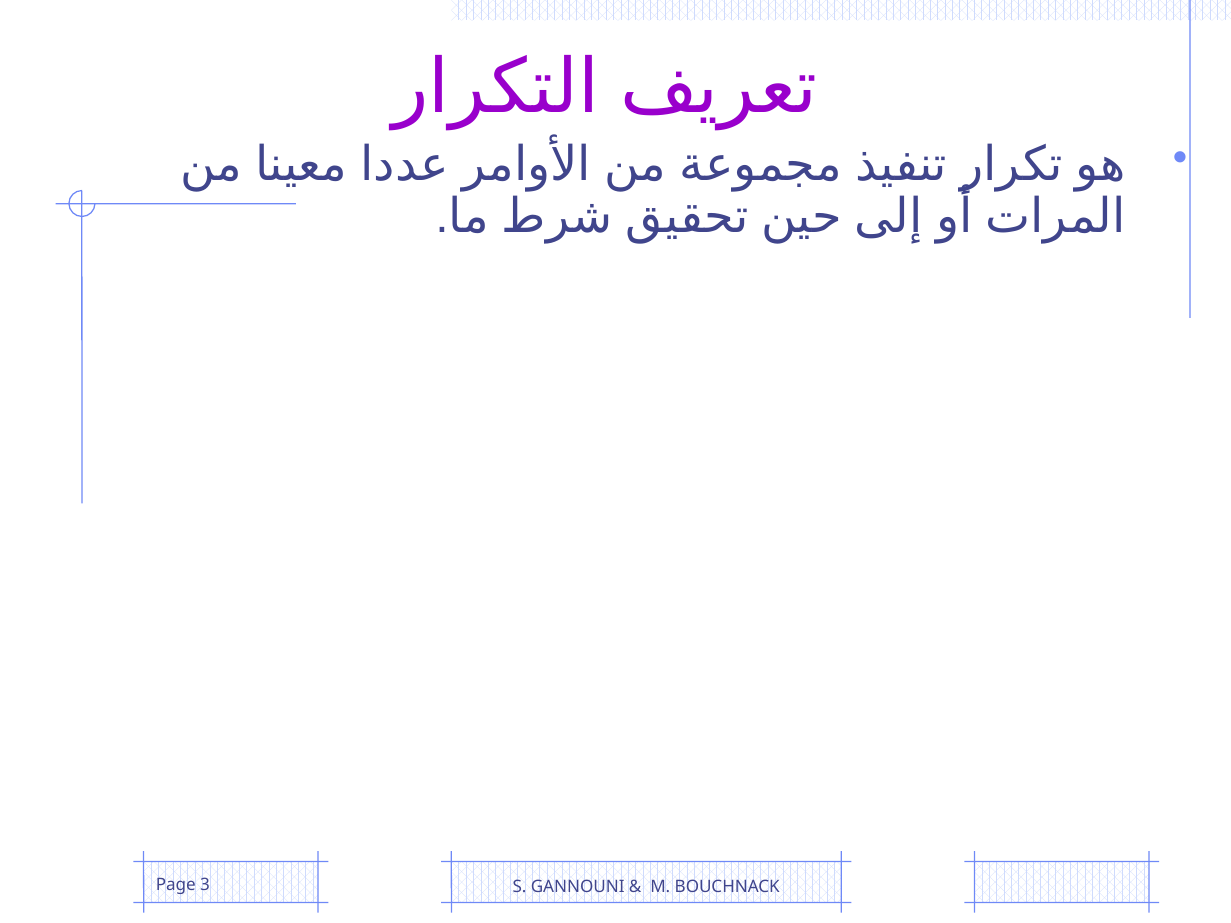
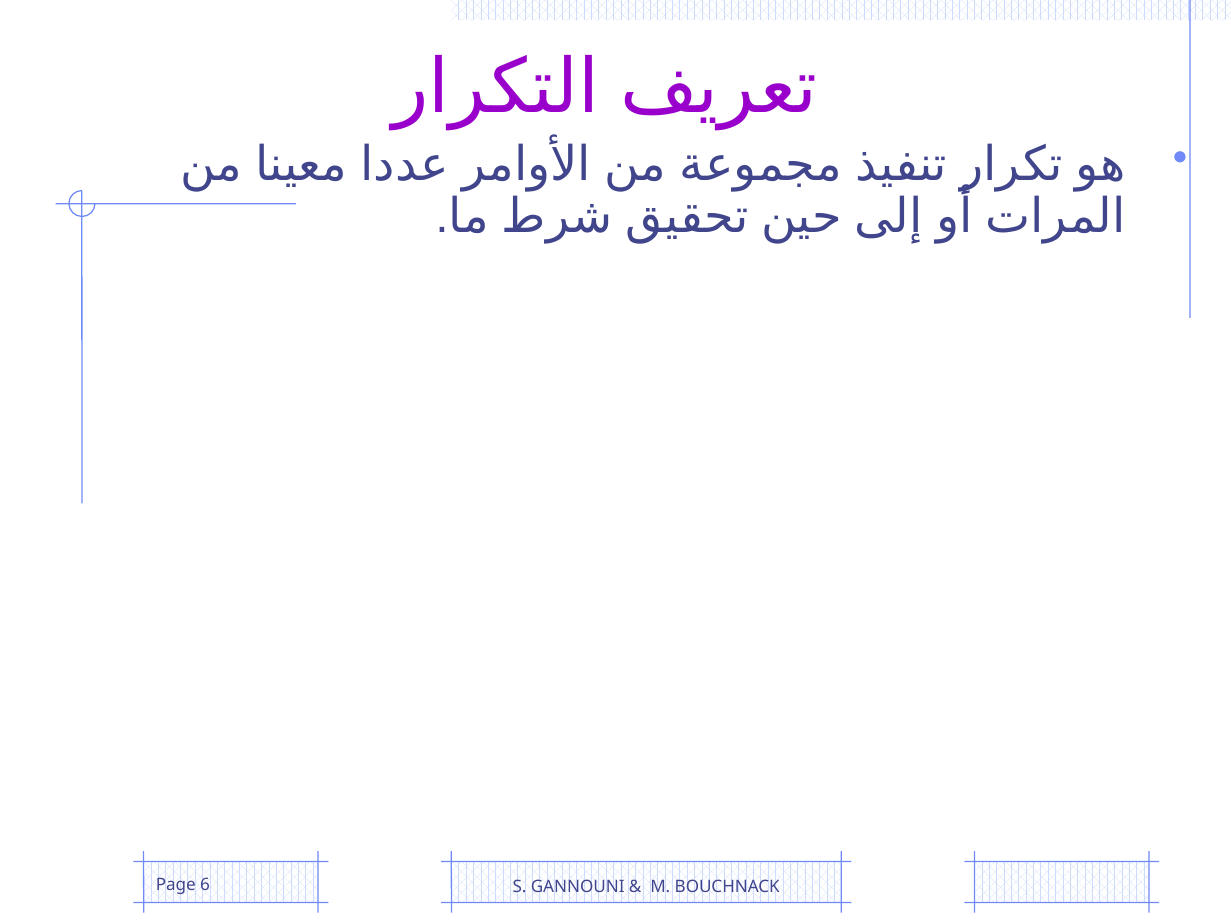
3: 3 -> 6 (205, 885)
